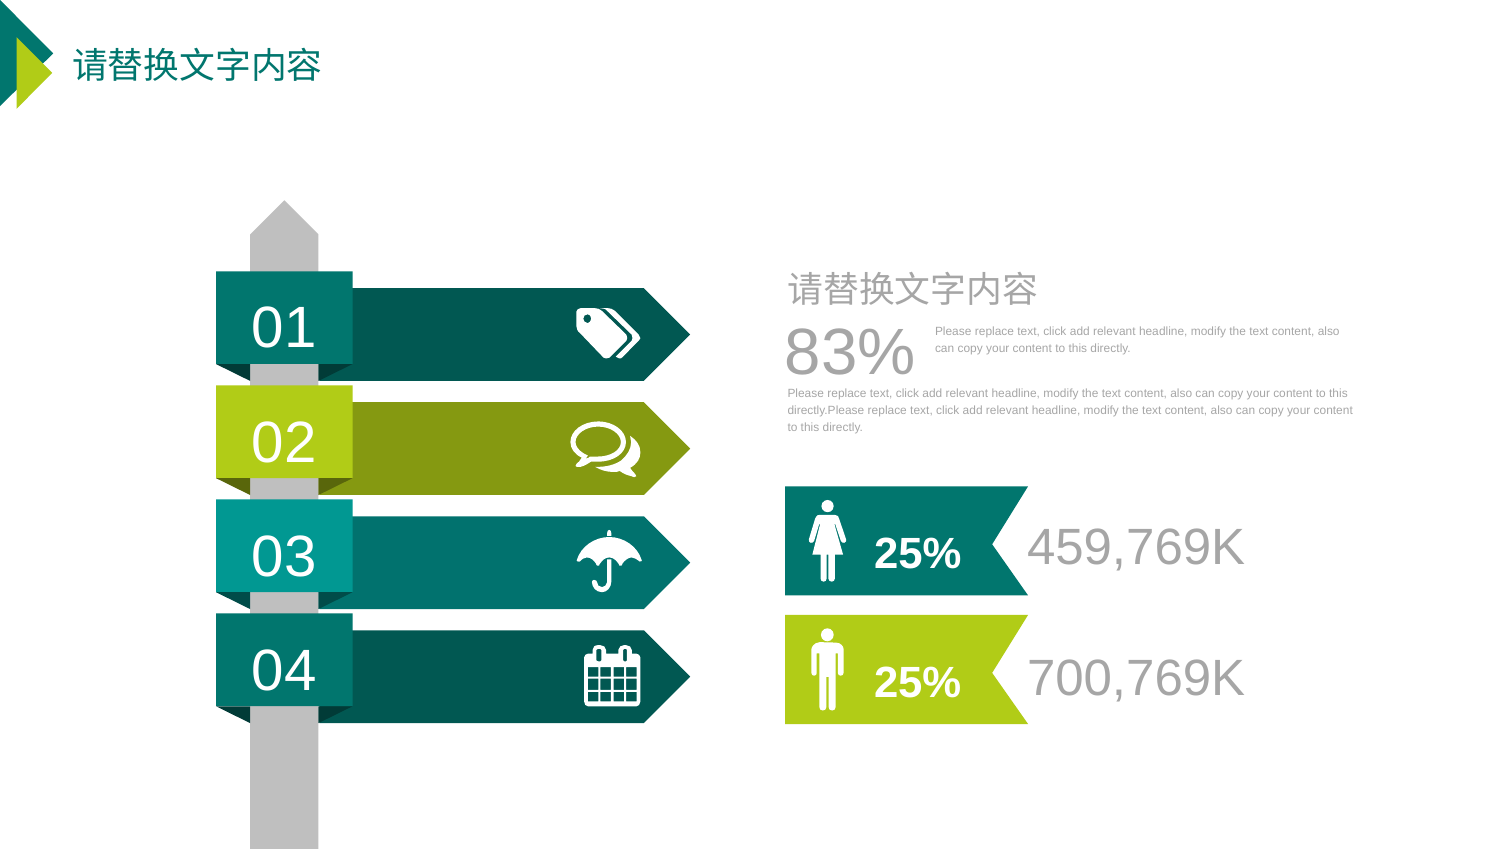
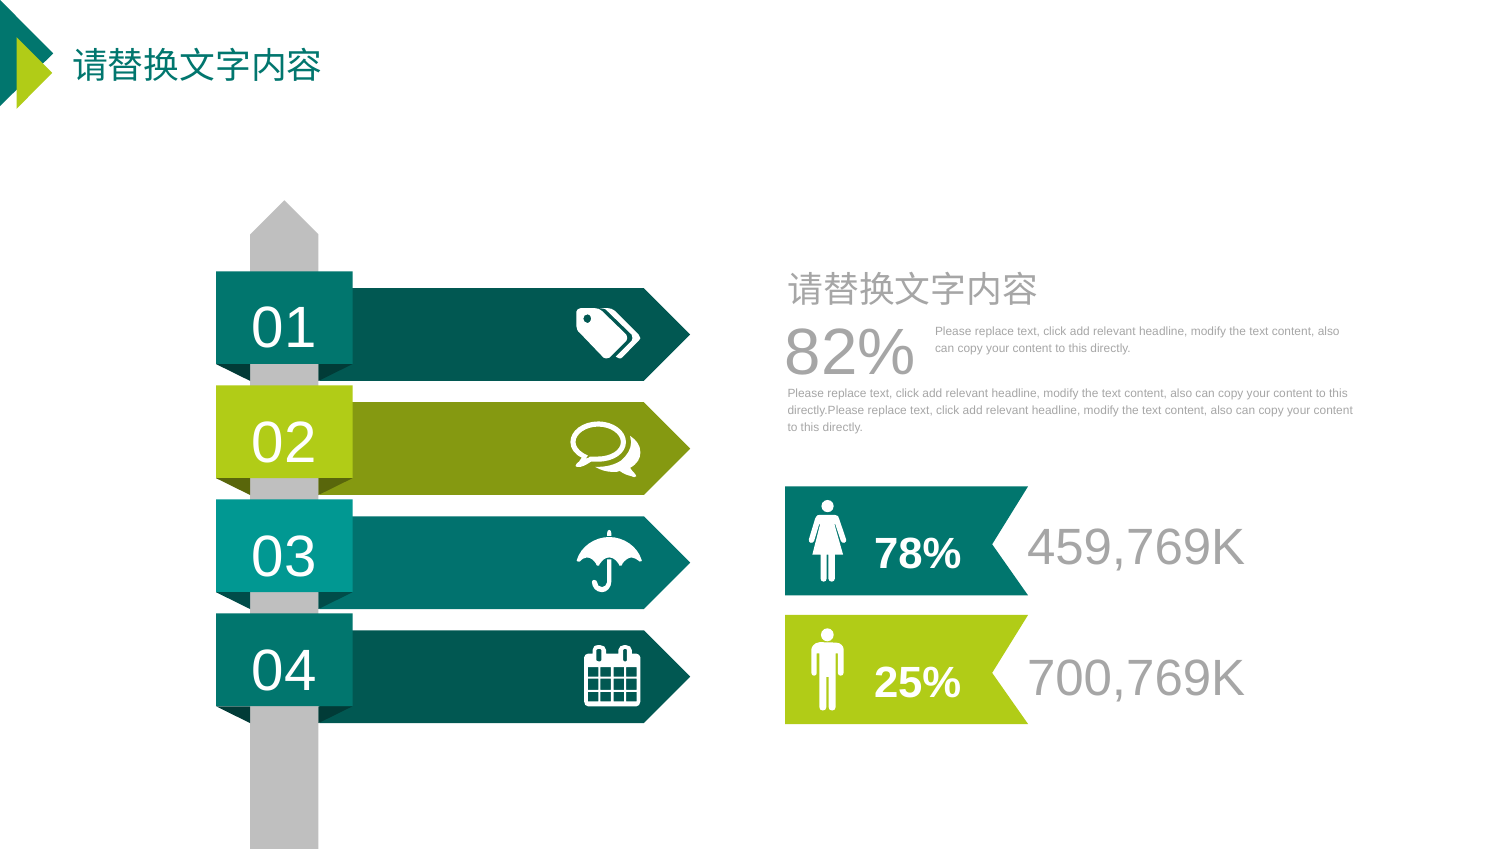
83%: 83% -> 82% (850, 353)
25%: 25% -> 78% (918, 554)
